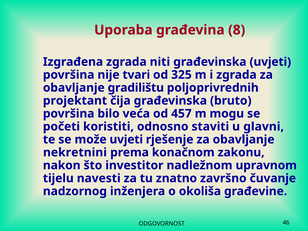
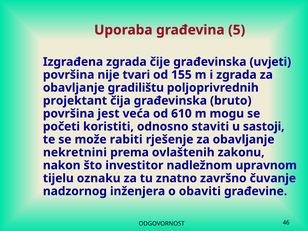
8: 8 -> 5 (237, 30)
niti: niti -> čije (160, 62)
325: 325 -> 155 (181, 75)
bilo: bilo -> jest (108, 114)
457: 457 -> 610 (181, 114)
glavni: glavni -> sastoji (264, 127)
može uvjeti: uvjeti -> rabiti (126, 139)
konačnom: konačnom -> ovlaštenih (183, 152)
navesti: navesti -> oznaku (99, 178)
okoliša: okoliša -> obaviti (200, 191)
